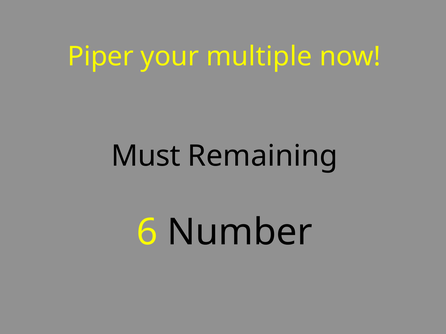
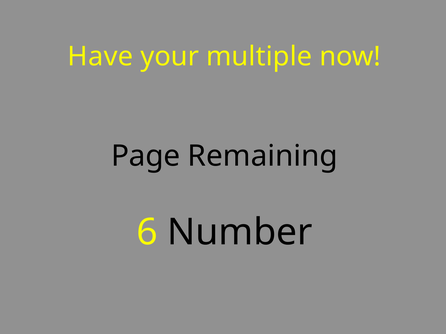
Piper: Piper -> Have (100, 57)
Must: Must -> Page (146, 156)
